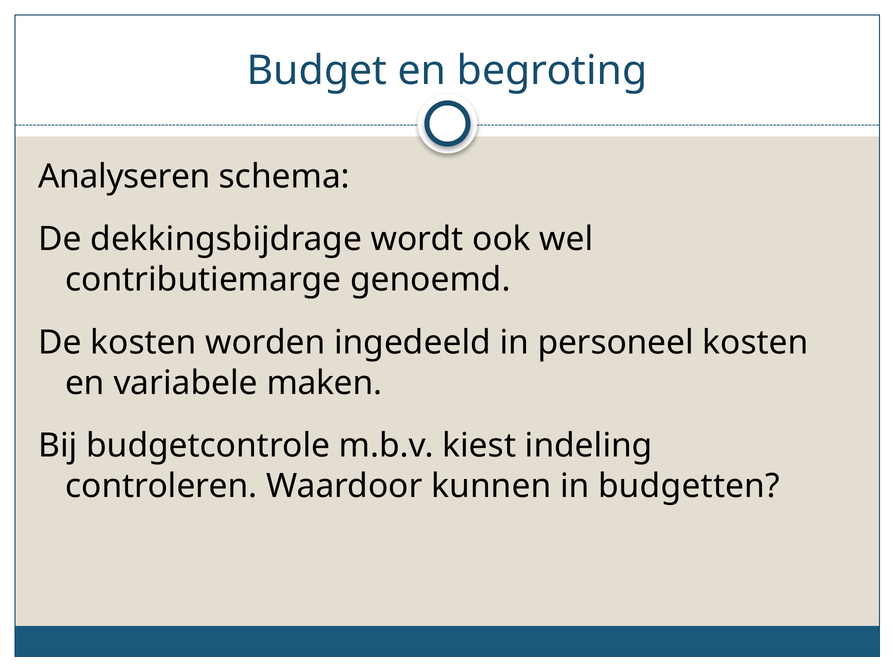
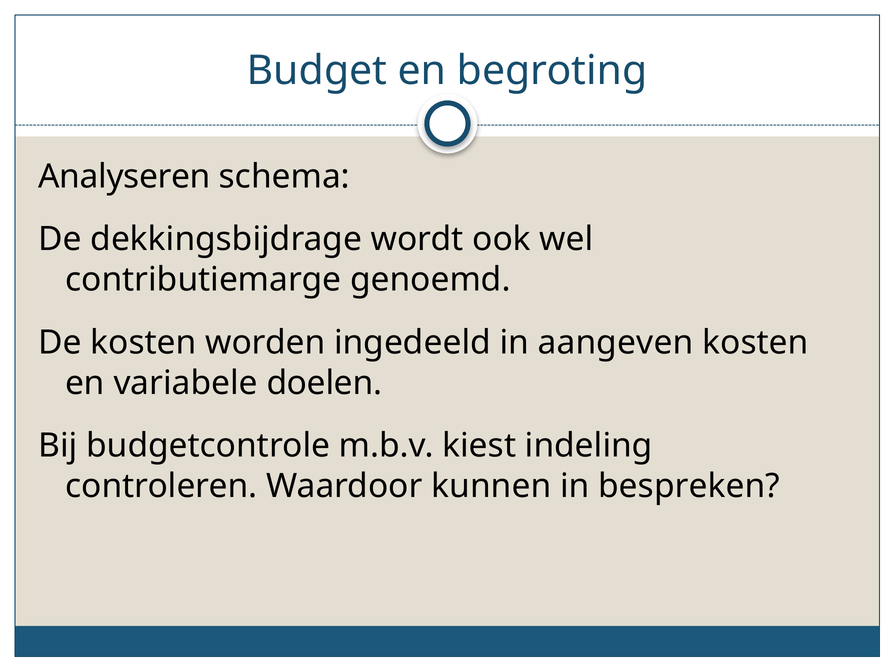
personeel: personeel -> aangeven (616, 342)
maken: maken -> doelen (324, 383)
budgetten: budgetten -> bespreken (689, 486)
